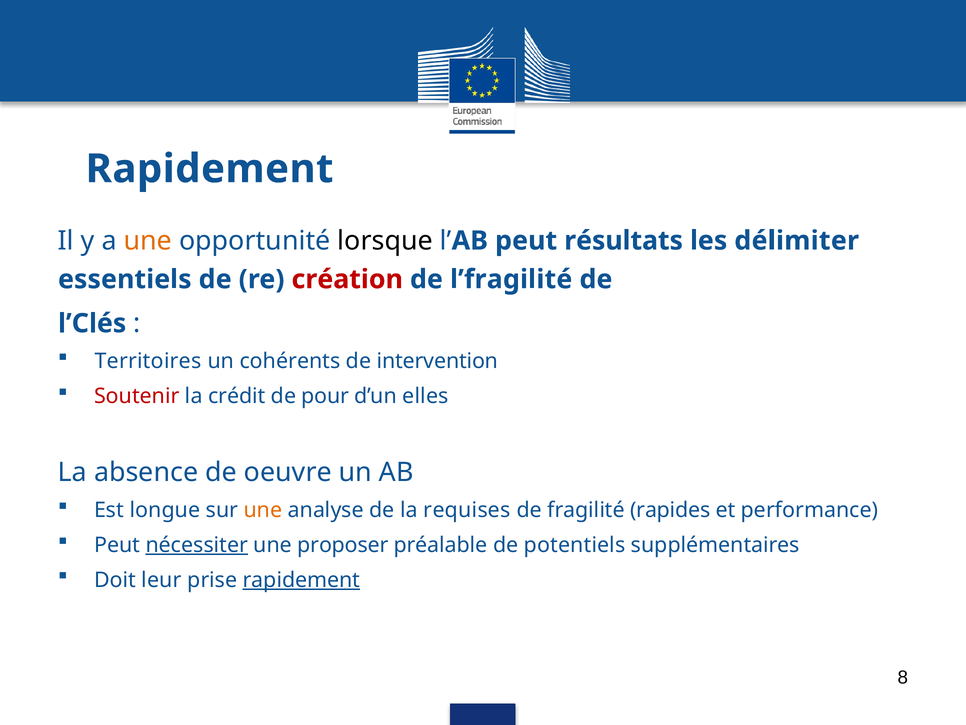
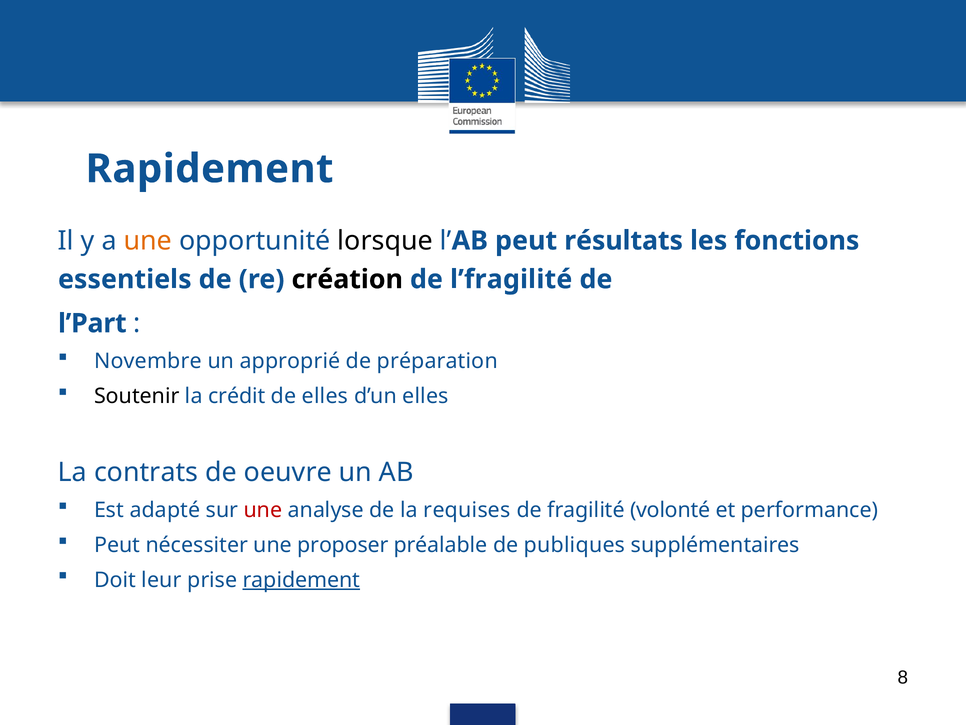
délimiter: délimiter -> fonctions (797, 241)
création colour: red -> black (347, 279)
l’Clés: l’Clés -> l’Part (92, 323)
Territoires: Territoires -> Novembre (148, 361)
cohérents: cohérents -> approprié (290, 361)
intervention: intervention -> préparation (437, 361)
Soutenir colour: red -> black (137, 396)
de pour: pour -> elles (325, 396)
absence: absence -> contrats (146, 472)
longue: longue -> adapté (165, 510)
une colour: orange -> red (263, 510)
rapides: rapides -> volonté (670, 510)
nécessiter underline: present -> none (197, 545)
potentiels: potentiels -> publiques (575, 545)
